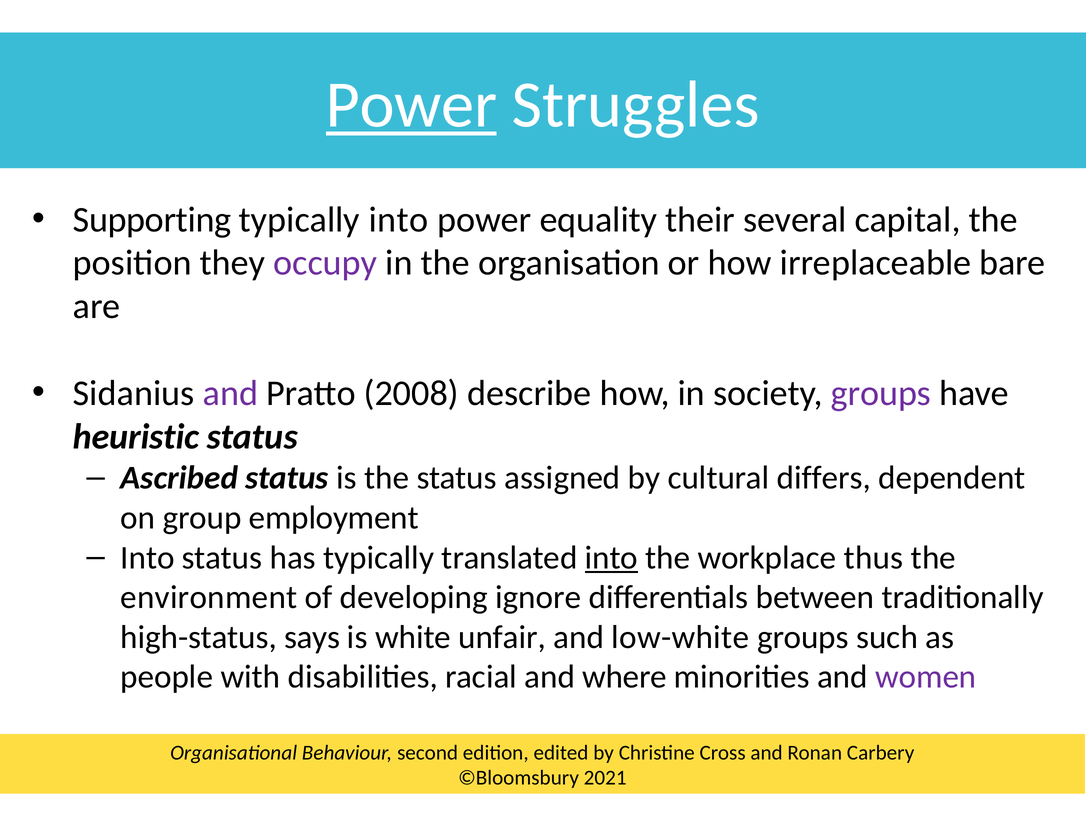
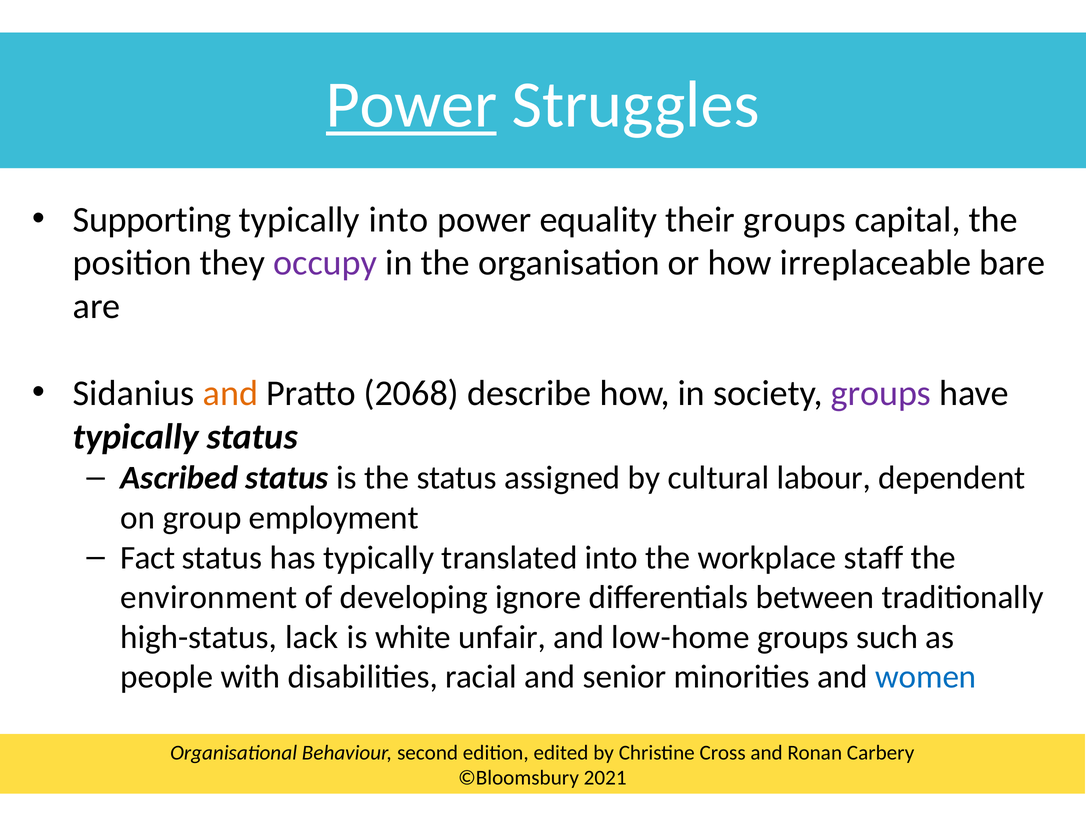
their several: several -> groups (795, 220)
and colour: purple -> orange (230, 394)
2008: 2008 -> 2068 (411, 394)
heuristic: heuristic -> typically (136, 437)
differs: differs -> labour (824, 478)
Into: Into -> Fact (148, 558)
into underline: present -> none (611, 558)
thus: thus -> staff (874, 558)
says: says -> lack (312, 638)
low-white: low-white -> low-home (680, 638)
where: where -> senior (624, 677)
women colour: purple -> blue (926, 677)
